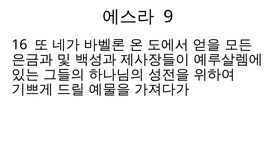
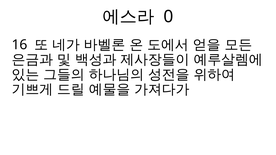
9: 9 -> 0 (169, 17)
